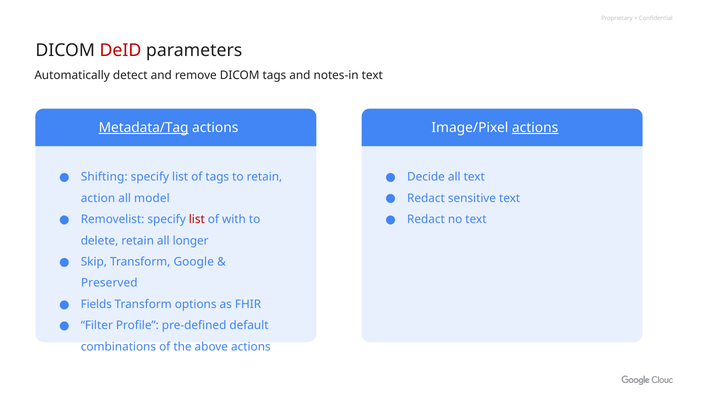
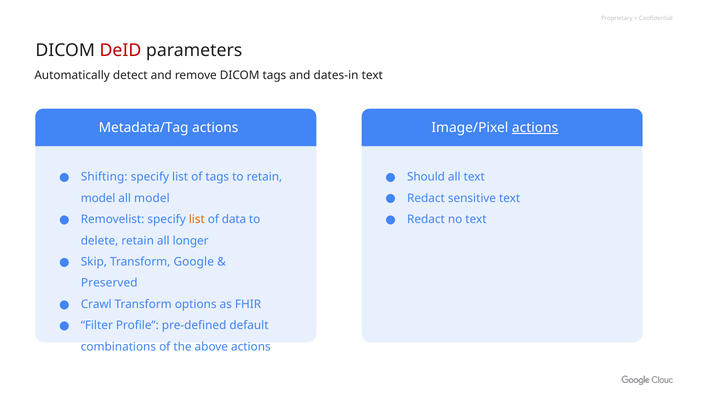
notes-in: notes-in -> dates-in (336, 75)
Metadata/Tag underline: present -> none (144, 128)
Decide: Decide -> Should (426, 177)
action: action -> model (98, 198)
list colour: red -> orange (197, 220)
with: with -> data (234, 220)
Fields: Fields -> Crawl (96, 305)
